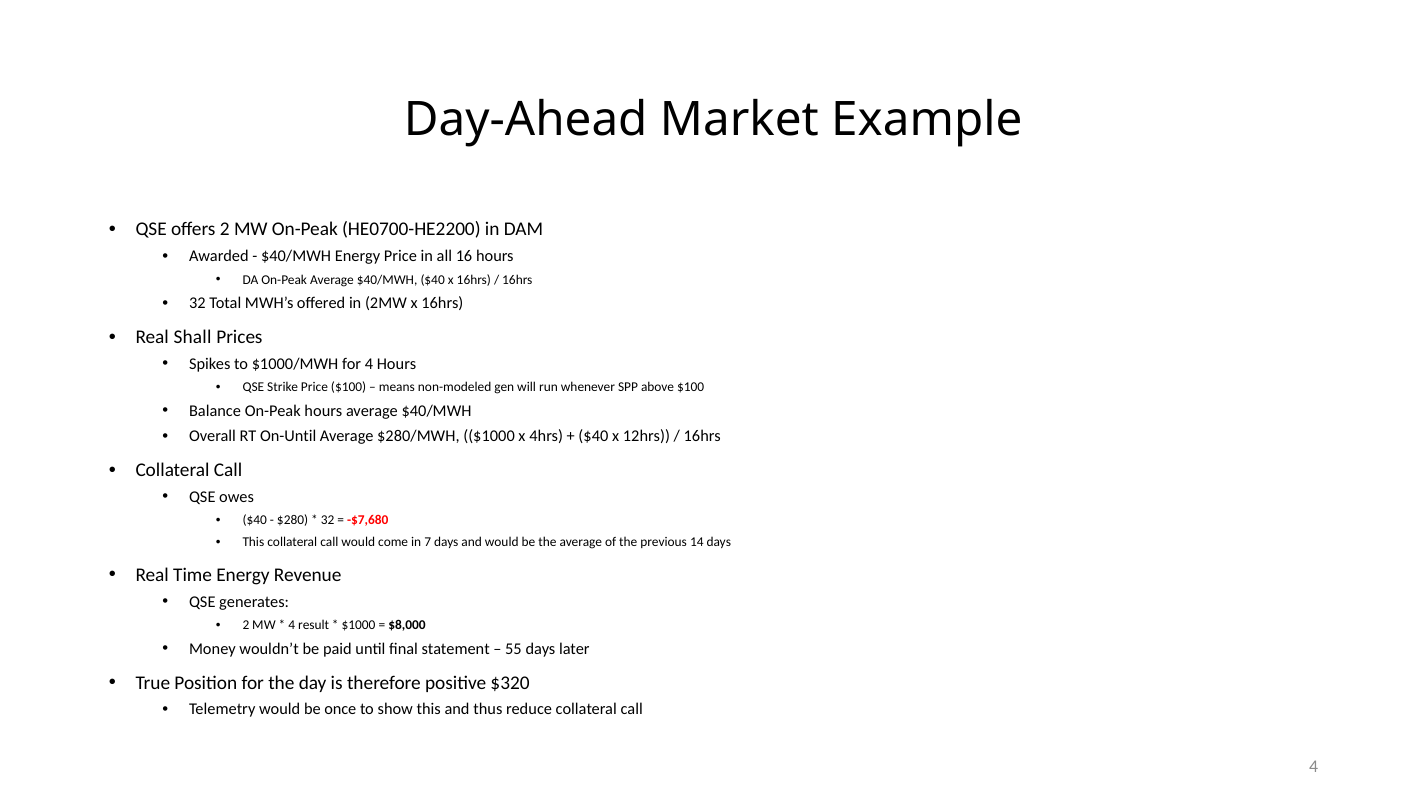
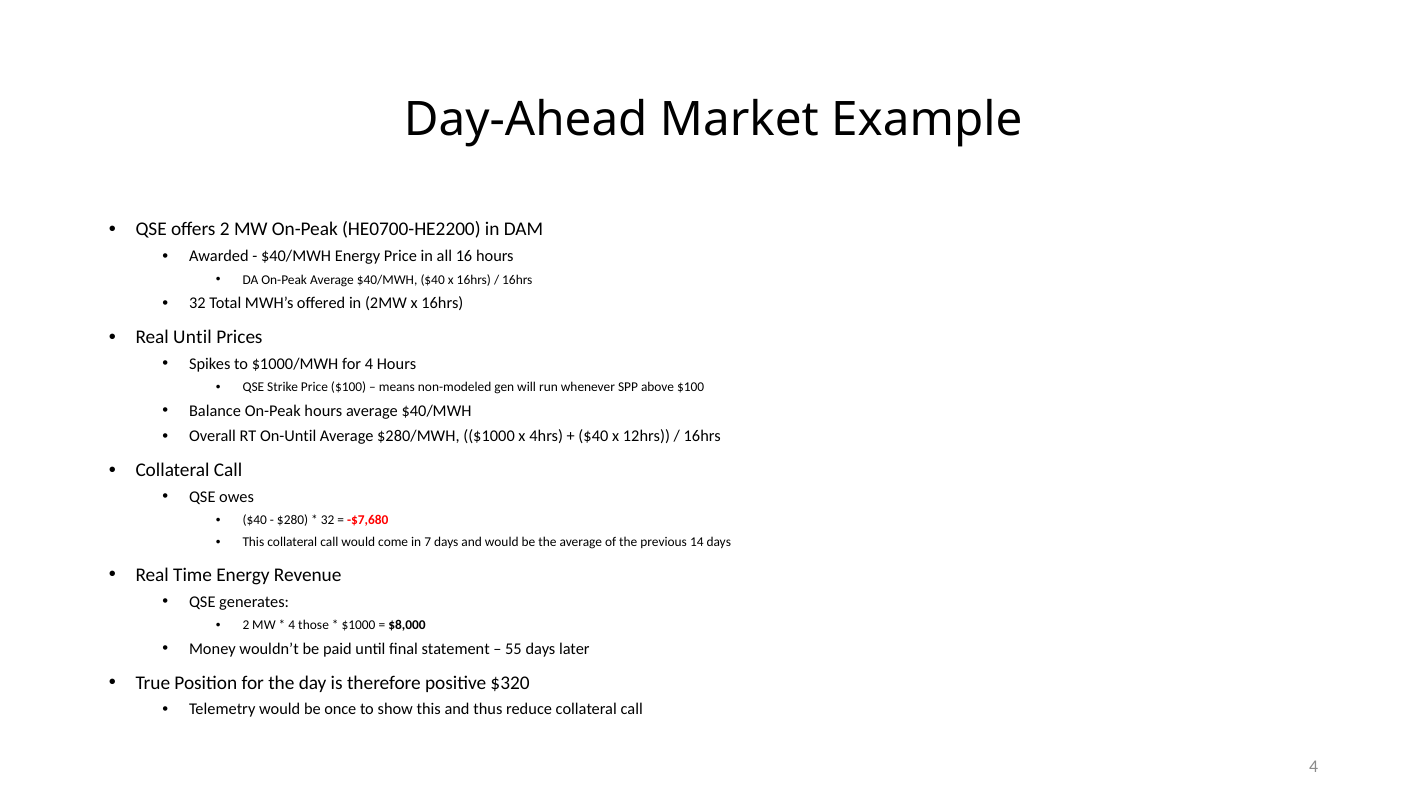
Real Shall: Shall -> Until (192, 337)
result: result -> those (314, 625)
